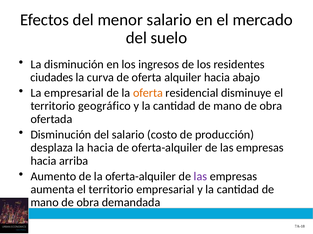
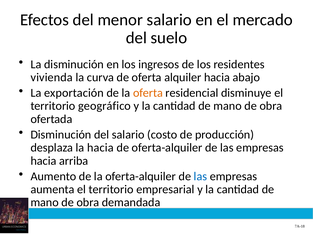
ciudades: ciudades -> vivienda (52, 78)
La empresarial: empresarial -> exportación (74, 93)
las colour: purple -> blue (200, 177)
